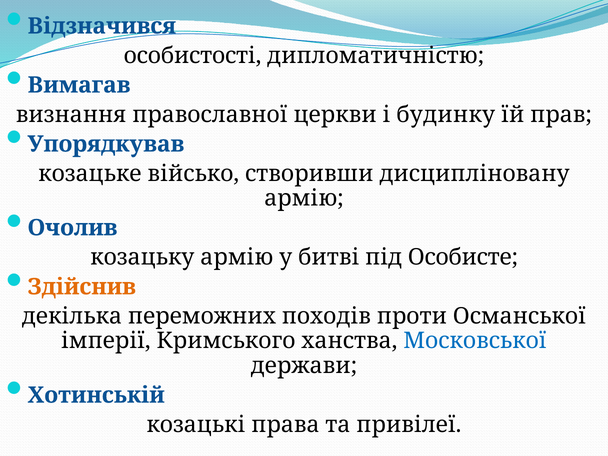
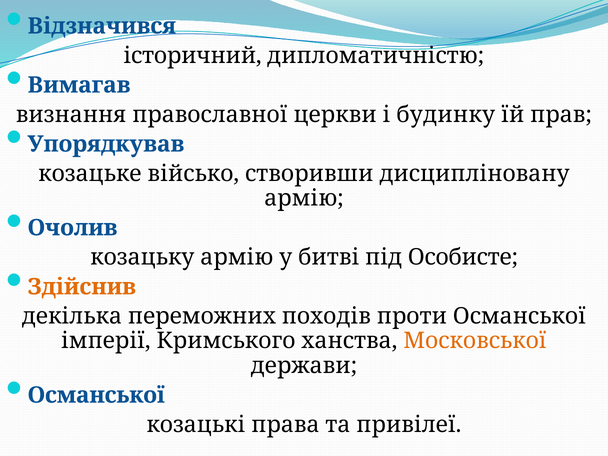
особистості: особистості -> історичний (193, 56)
Московської colour: blue -> orange (475, 341)
Хотинській: Хотинській -> Османської (96, 395)
